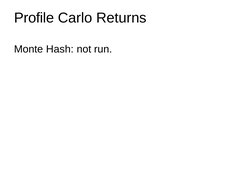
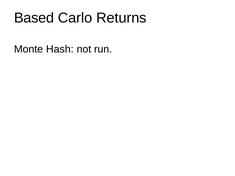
Profile: Profile -> Based (34, 18)
